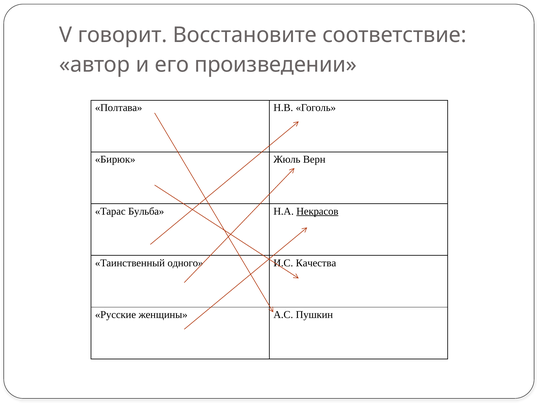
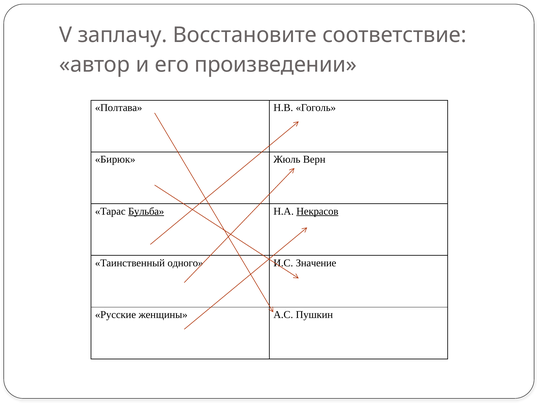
говорит: говорит -> заплачу (123, 35)
Бульба underline: none -> present (146, 211)
Качества: Качества -> Значение (316, 263)
